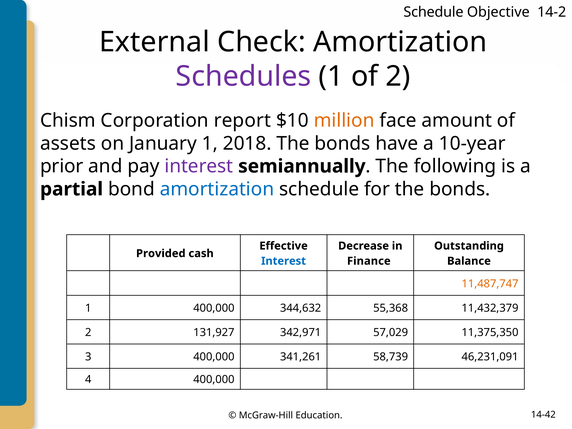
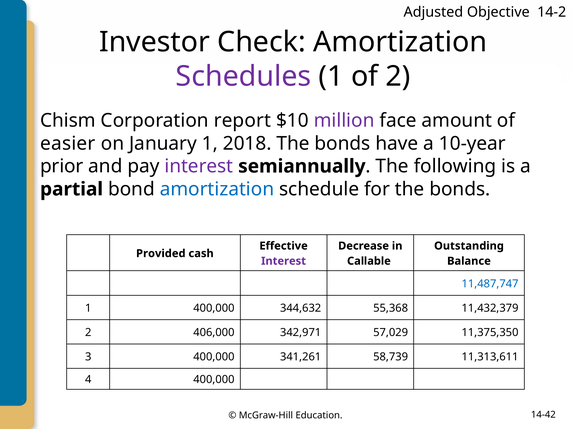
Schedule: Schedule -> Adjusted (433, 12)
External: External -> Investor (154, 42)
million colour: orange -> purple (344, 121)
assets: assets -> easier (68, 143)
Interest colour: blue -> purple (284, 261)
Finance: Finance -> Callable (369, 261)
11,487,747 colour: orange -> blue (490, 284)
131,927: 131,927 -> 406,000 (214, 332)
46,231,091: 46,231,091 -> 11,313,611 (490, 357)
